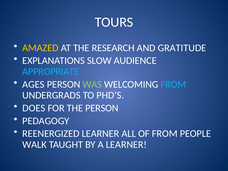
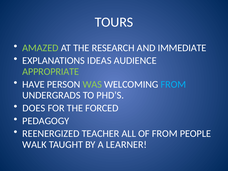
AMAZED colour: yellow -> light green (40, 48)
GRATITUDE: GRATITUDE -> IMMEDIATE (182, 48)
SLOW: SLOW -> IDEAS (99, 61)
APPROPRIATE colour: light blue -> light green (51, 72)
AGES: AGES -> HAVE (33, 84)
THE PERSON: PERSON -> FORCED (102, 108)
REENERGIZED LEARNER: LEARNER -> TEACHER (100, 134)
